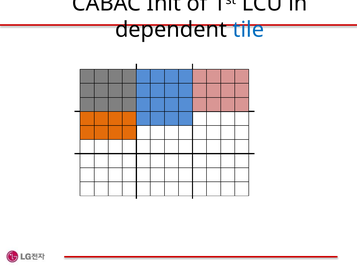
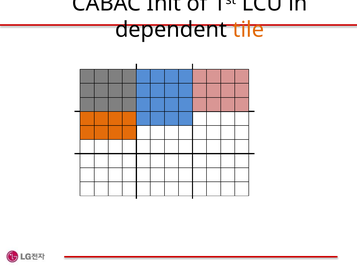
tile colour: blue -> orange (248, 30)
